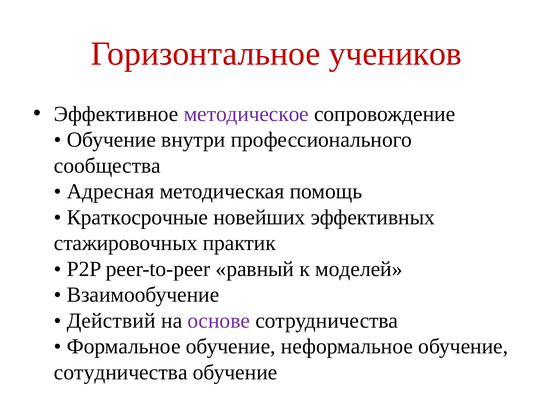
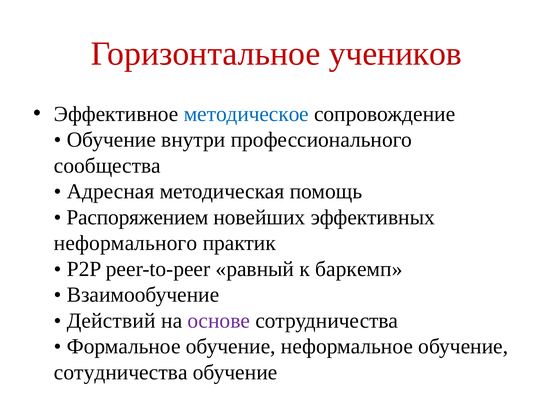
методическое colour: purple -> blue (246, 114)
Краткосрочные: Краткосрочные -> Распоряжением (137, 217)
стажировочных: стажировочных -> неформального (126, 243)
моделей: моделей -> баркемп (359, 269)
